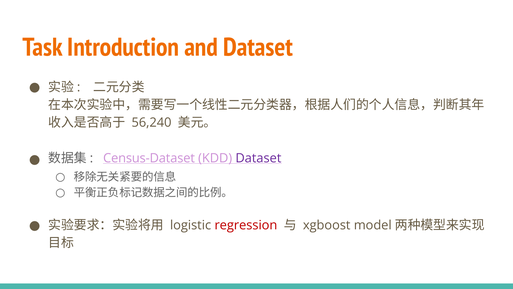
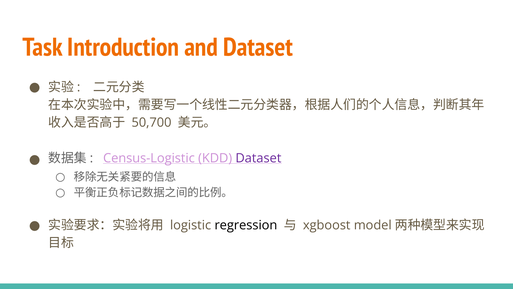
56,240: 56,240 -> 50,700 (151, 122)
Census-Dataset: Census-Dataset -> Census-Logistic (149, 158)
regression colour: red -> black (246, 225)
